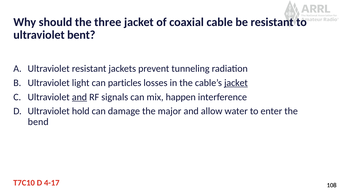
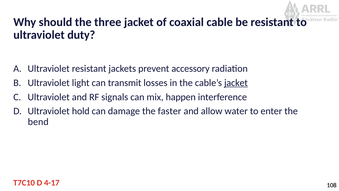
bent: bent -> duty (81, 35)
tunneling: tunneling -> accessory (191, 68)
particles: particles -> transmit (125, 83)
and underline: present -> none (79, 97)
major: major -> faster (170, 111)
